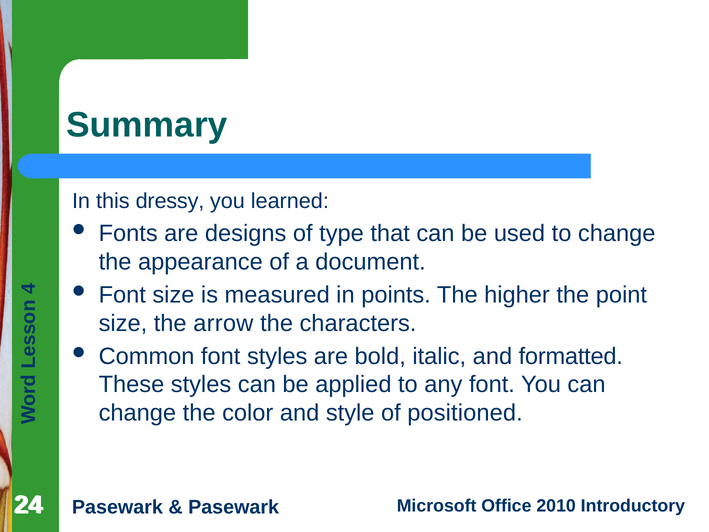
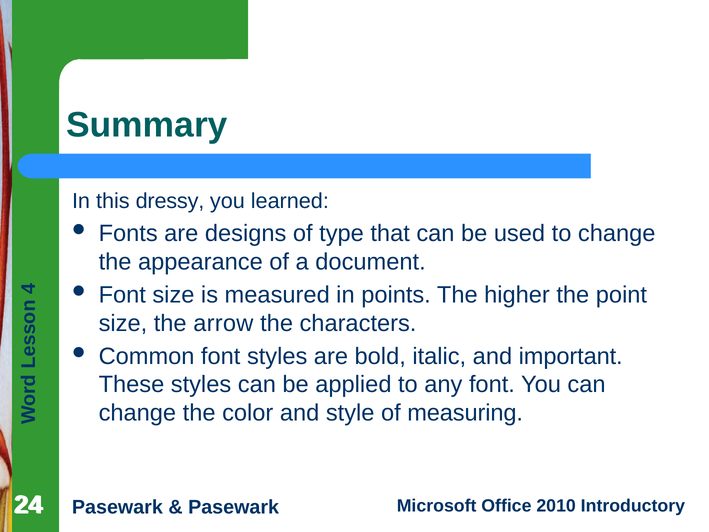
formatted: formatted -> important (571, 356)
positioned: positioned -> measuring (465, 413)
